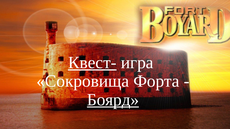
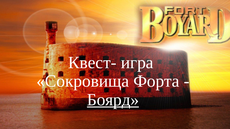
Квест- underline: present -> none (92, 63)
